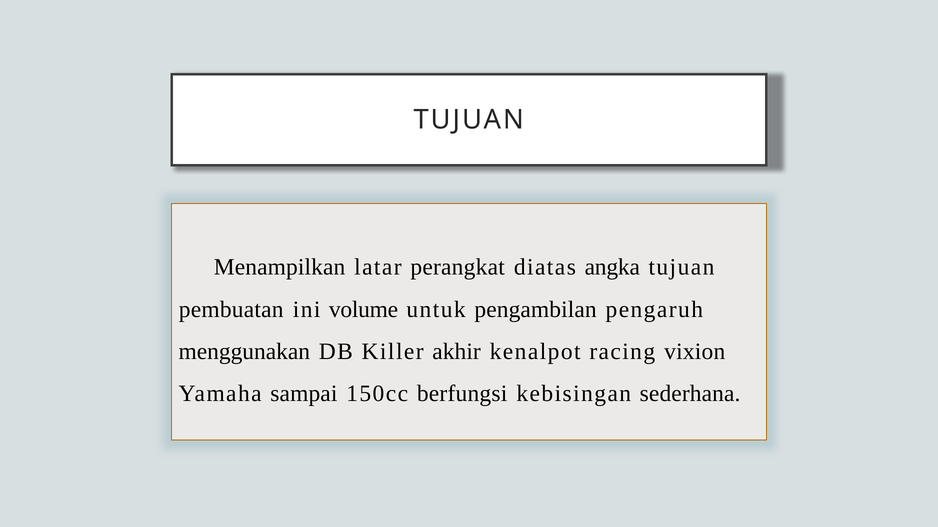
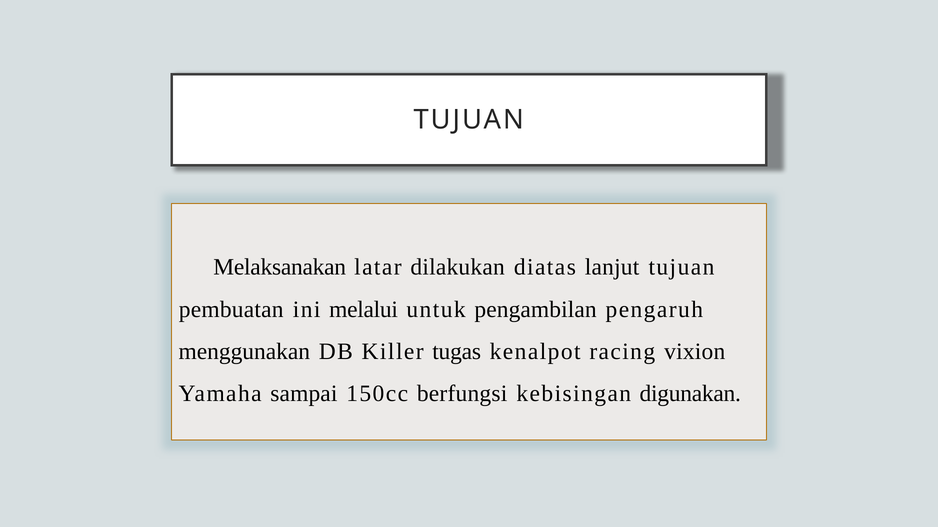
Menampilkan: Menampilkan -> Melaksanakan (280, 268)
perangkat: perangkat -> dilakukan (458, 268)
angka: angka -> lanjut (612, 268)
volume: volume -> melalui (364, 310)
akhir: akhir -> tugas (457, 352)
sederhana: sederhana -> digunakan (690, 394)
